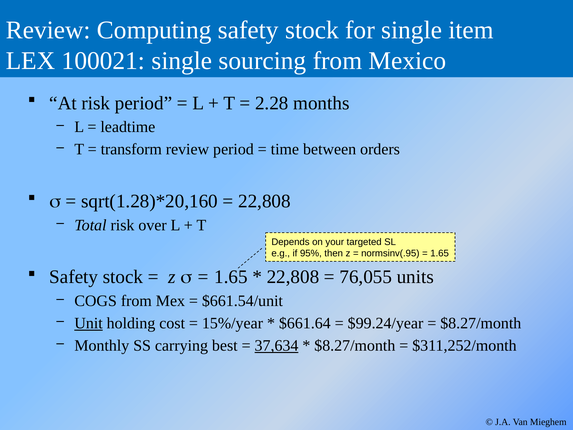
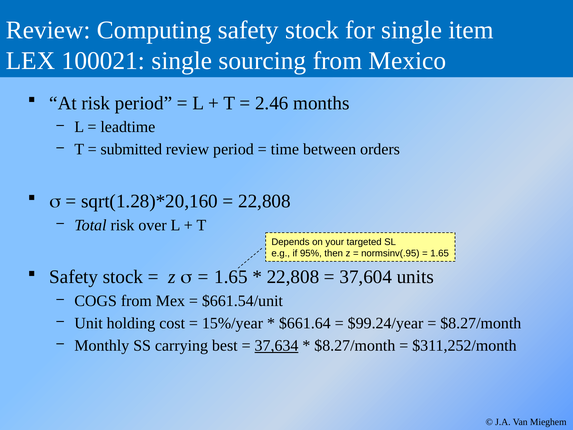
2.28: 2.28 -> 2.46 (272, 103)
transform: transform -> submitted (131, 149)
76,055: 76,055 -> 37,604 (366, 277)
Unit underline: present -> none (89, 323)
